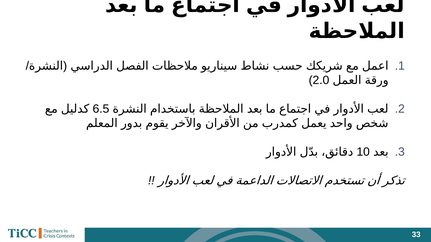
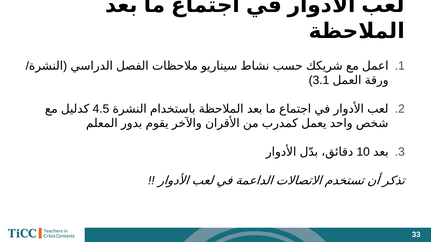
2.0: 2.0 -> 3.1 (321, 80)
6.5: 6.5 -> 4.5 (101, 109)
